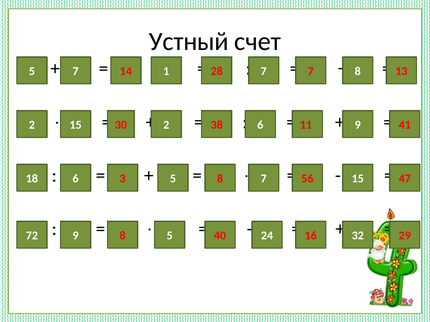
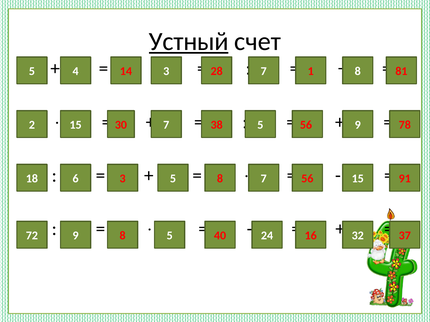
Устный underline: none -> present (189, 42)
7: 7 -> 4 (76, 71)
14 1: 1 -> 3 (166, 71)
7 7: 7 -> 1 (311, 71)
13: 13 -> 81 (401, 71)
30 2: 2 -> 7 (166, 125)
38 6: 6 -> 5 (260, 125)
2 11: 11 -> 56 (306, 125)
41: 41 -> 78 (405, 125)
47: 47 -> 91 (405, 179)
29: 29 -> 37 (405, 236)
